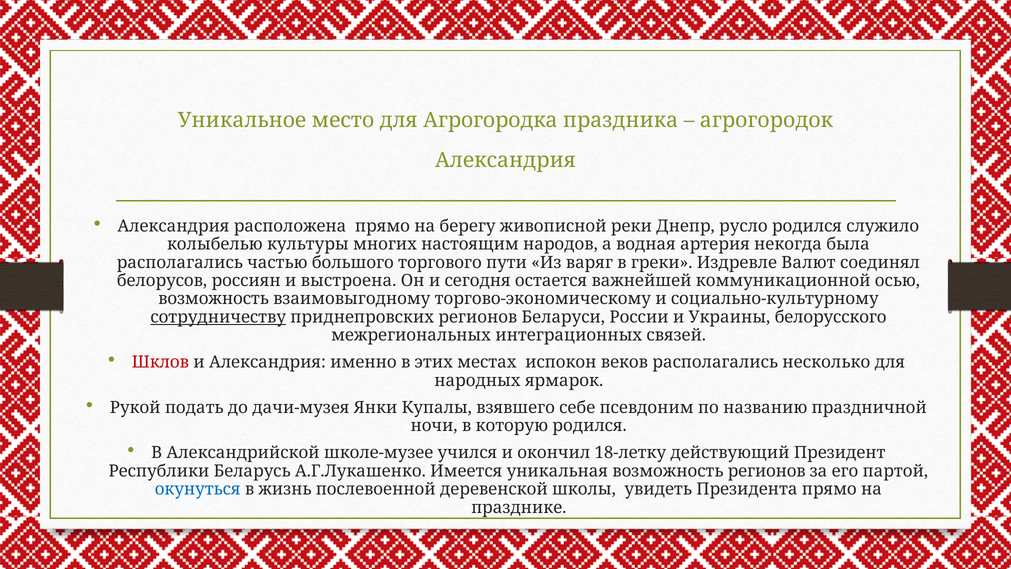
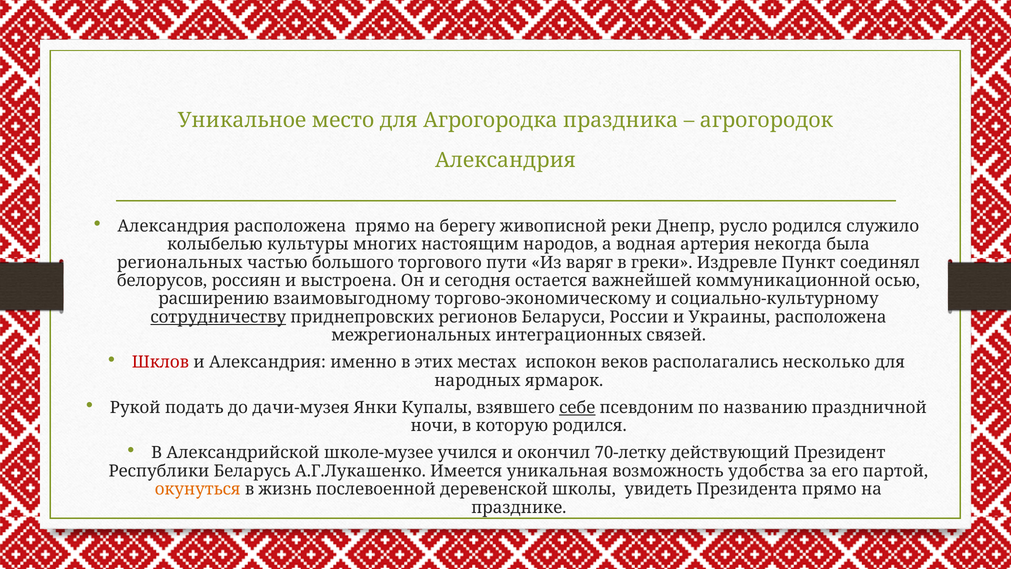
располагались: располагались -> региональных (180, 262)
Валют: Валют -> Пункт (808, 262)
возможность: возможность -> расширению (214, 299)
Украины белорусского: белорусского -> расположена (831, 317)
себе underline: none -> present (577, 407)
18-летку: 18-летку -> 70-летку (630, 453)
возможность регионов: регионов -> удобства (766, 471)
окунуться colour: blue -> orange (198, 489)
